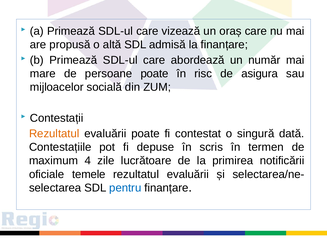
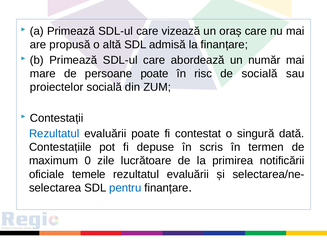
de asigura: asigura -> socială (260, 74)
mijloacelor: mijloacelor -> proiectelor (57, 87)
Rezultatul colour: orange -> blue (54, 134)
4: 4 -> 0 (88, 161)
